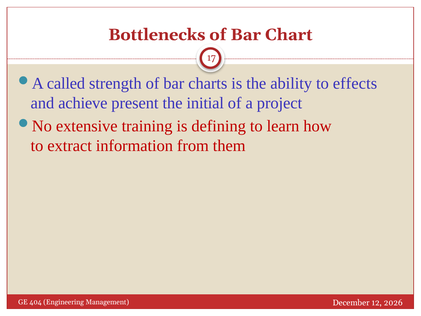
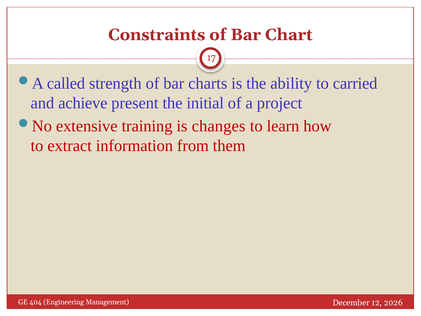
Bottlenecks: Bottlenecks -> Constraints (157, 35)
effects: effects -> carried (355, 83)
defining: defining -> changes (219, 126)
